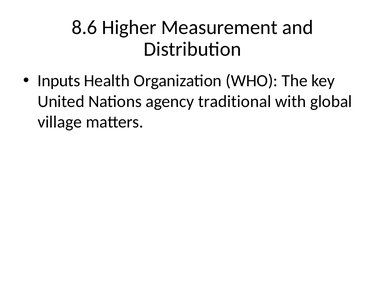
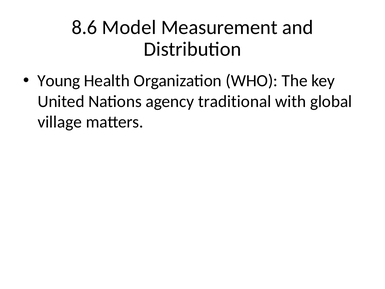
Higher: Higher -> Model (129, 27)
Inputs: Inputs -> Young (59, 81)
